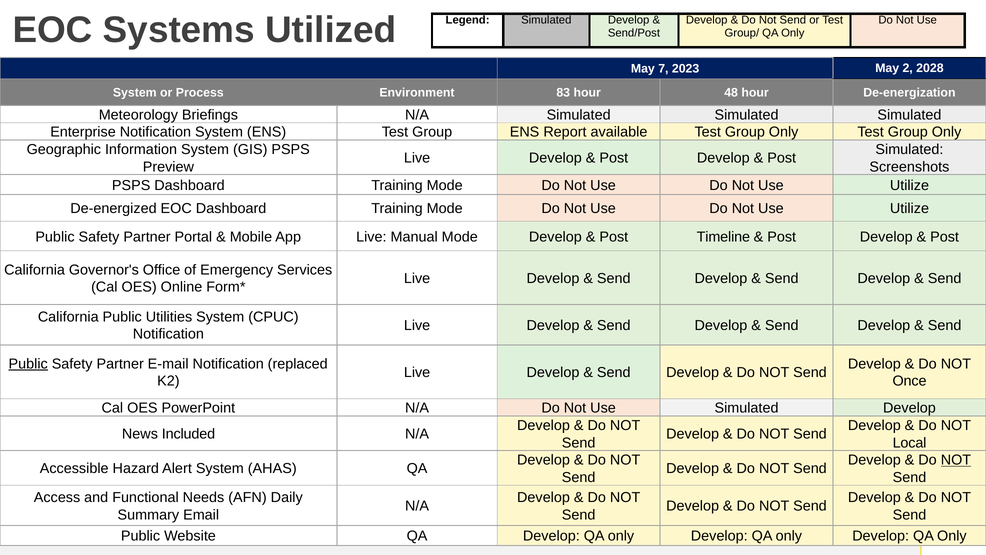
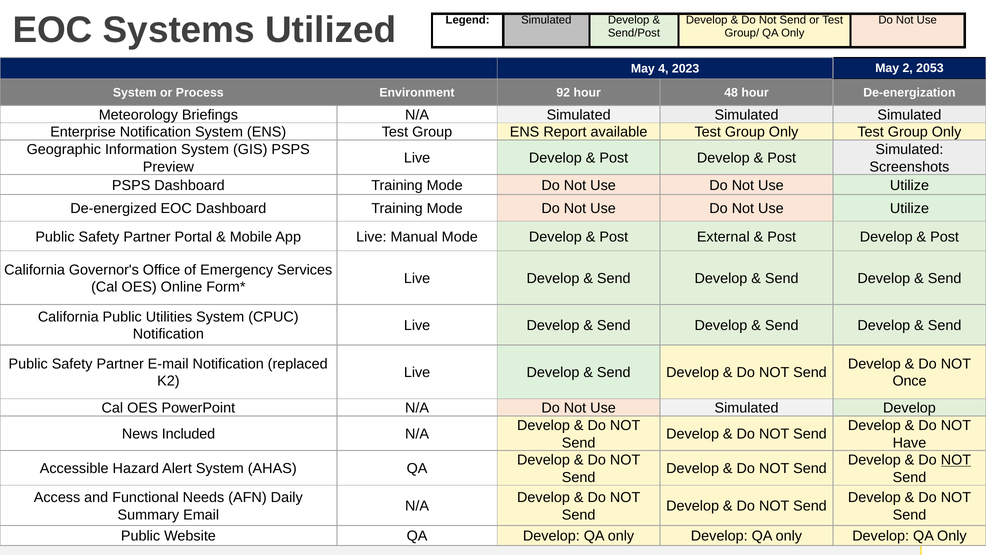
7: 7 -> 4 (663, 69)
2028: 2028 -> 2053 (930, 68)
83: 83 -> 92 (563, 93)
Timeline: Timeline -> External (723, 237)
Public underline: present -> none (28, 364)
Local: Local -> Have (909, 442)
